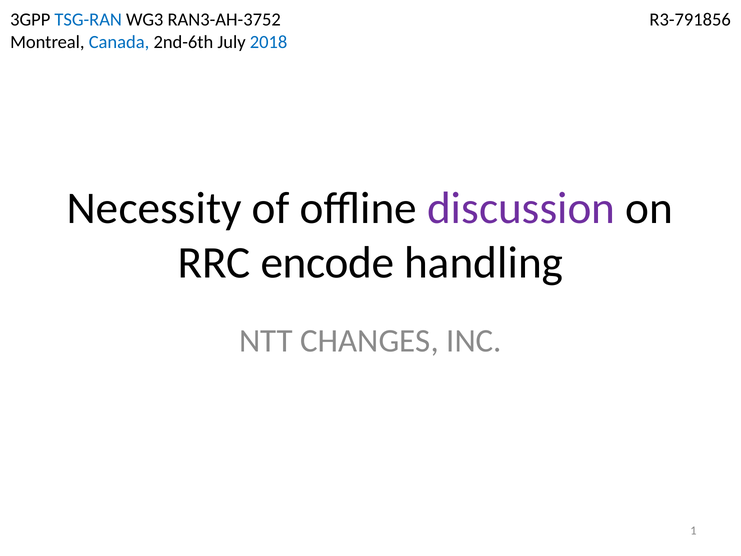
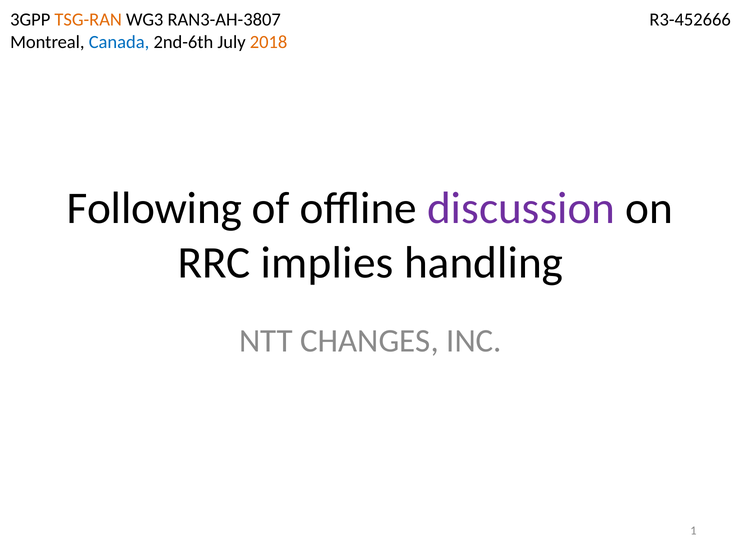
TSG-RAN colour: blue -> orange (88, 20)
RAN3-AH-3752: RAN3-AH-3752 -> RAN3-AH-3807 (224, 20)
R3-791856: R3-791856 -> R3-452666 (690, 20)
2018 colour: blue -> orange (269, 42)
Necessity: Necessity -> Following (154, 208)
encode: encode -> implies (327, 263)
